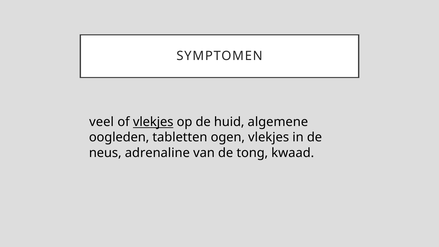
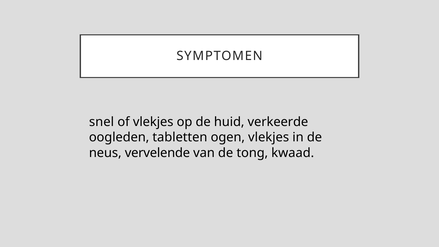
veel: veel -> snel (102, 122)
vlekjes underline: present -> none (153, 122)
algemene: algemene -> verkeerde (278, 122)
adrenaline: adrenaline -> vervelende (157, 153)
